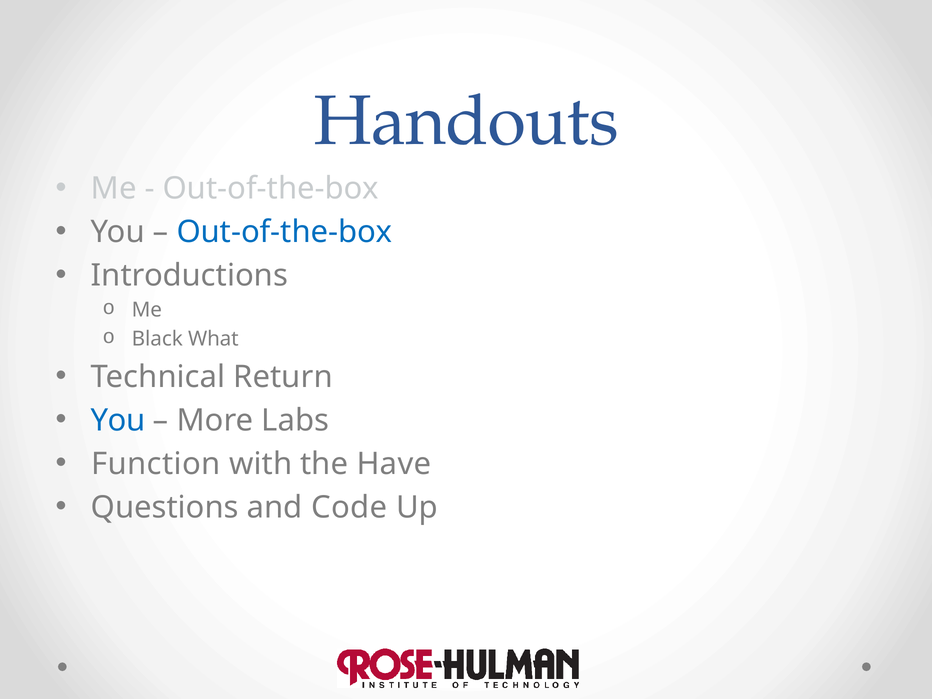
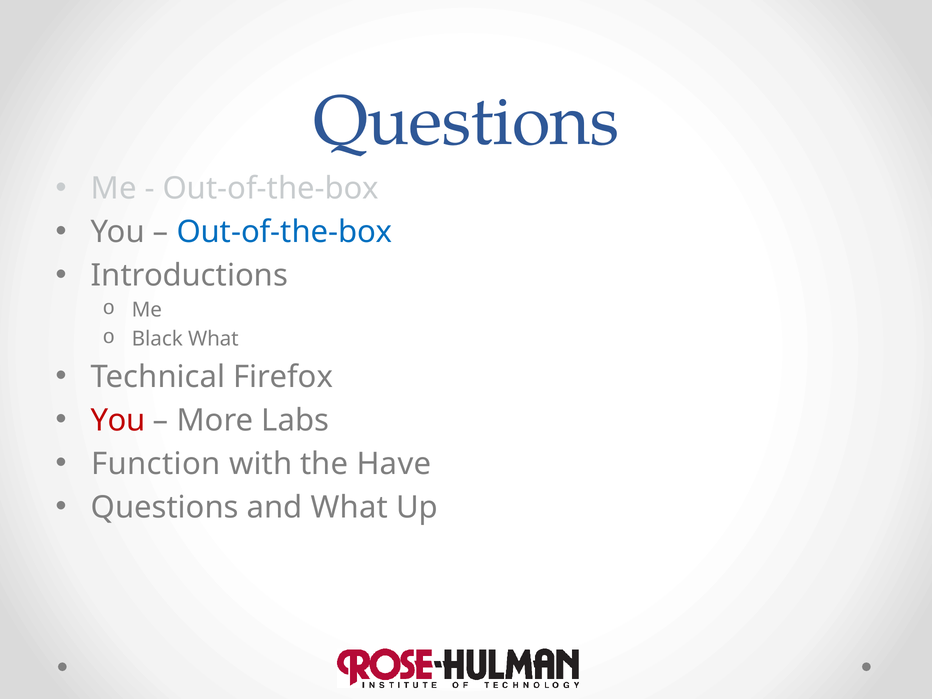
Handouts: Handouts -> Questions (466, 121)
Return: Return -> Firefox (283, 377)
You colour: blue -> red (118, 420)
and Code: Code -> What (349, 507)
